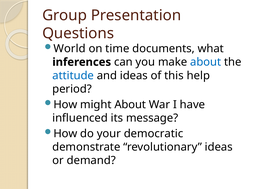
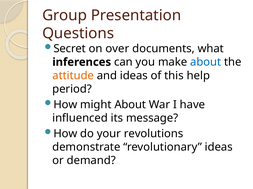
World: World -> Secret (70, 49)
time: time -> over (117, 49)
attitude colour: blue -> orange (73, 76)
democratic: democratic -> revolutions (154, 134)
